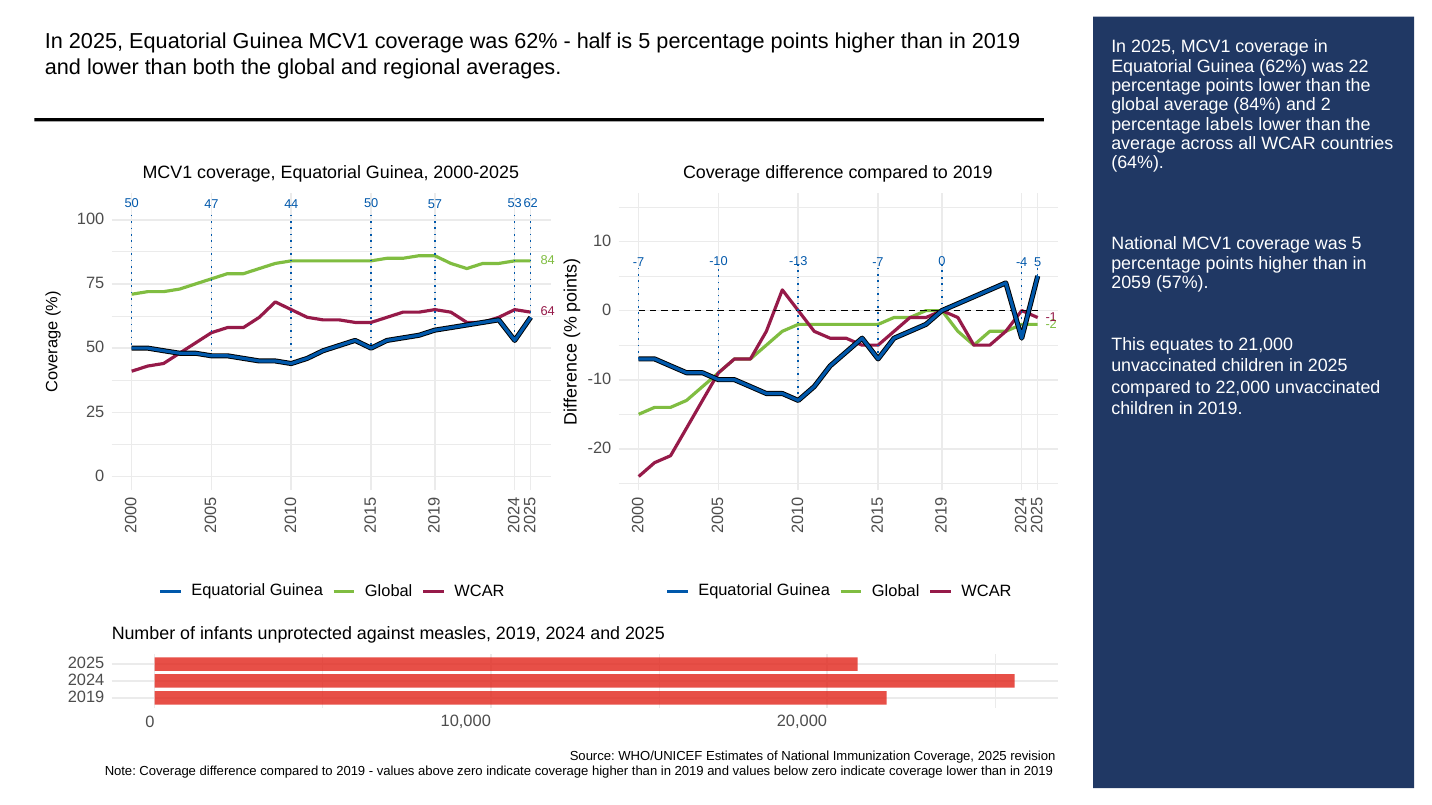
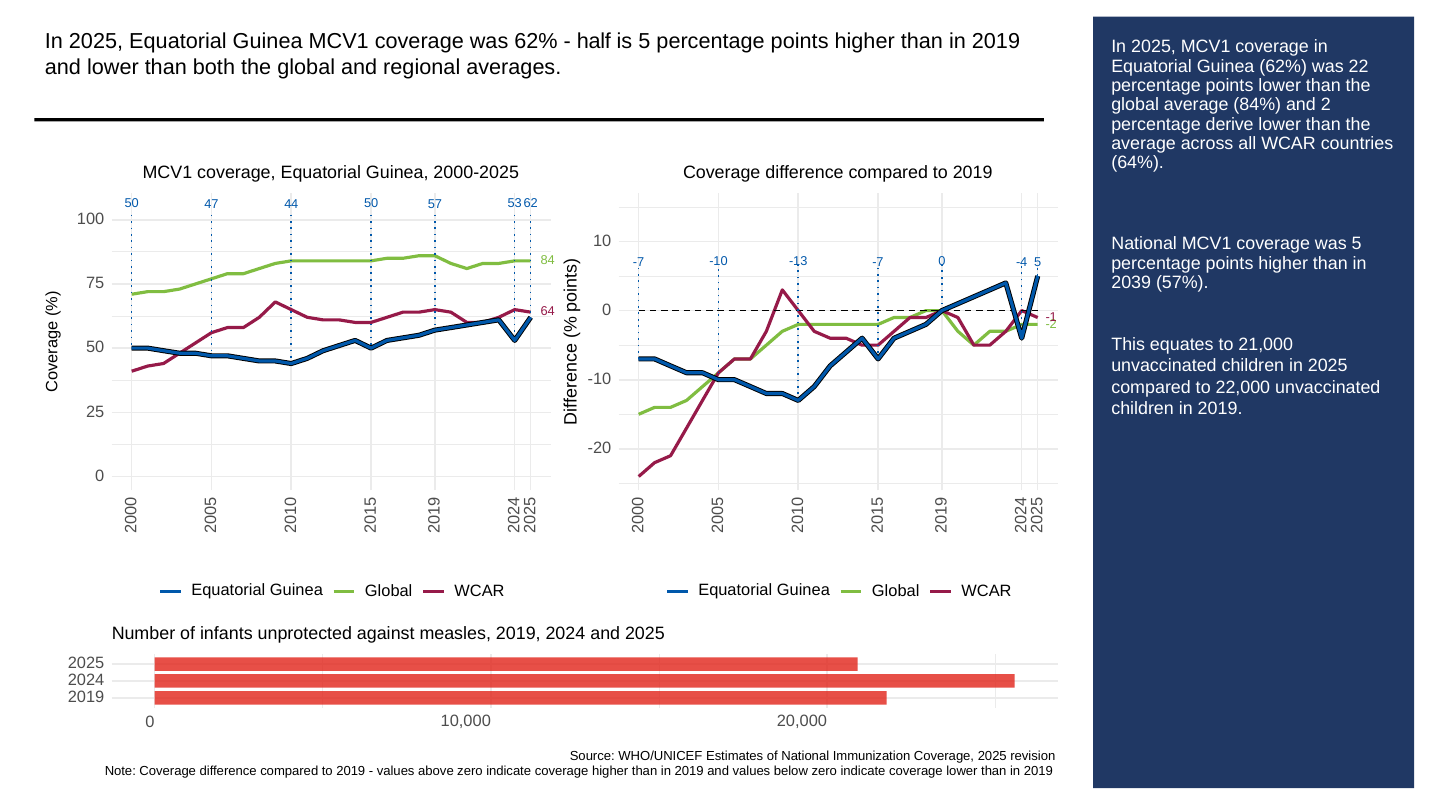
labels: labels -> derive (1230, 124)
2059: 2059 -> 2039 (1131, 283)
